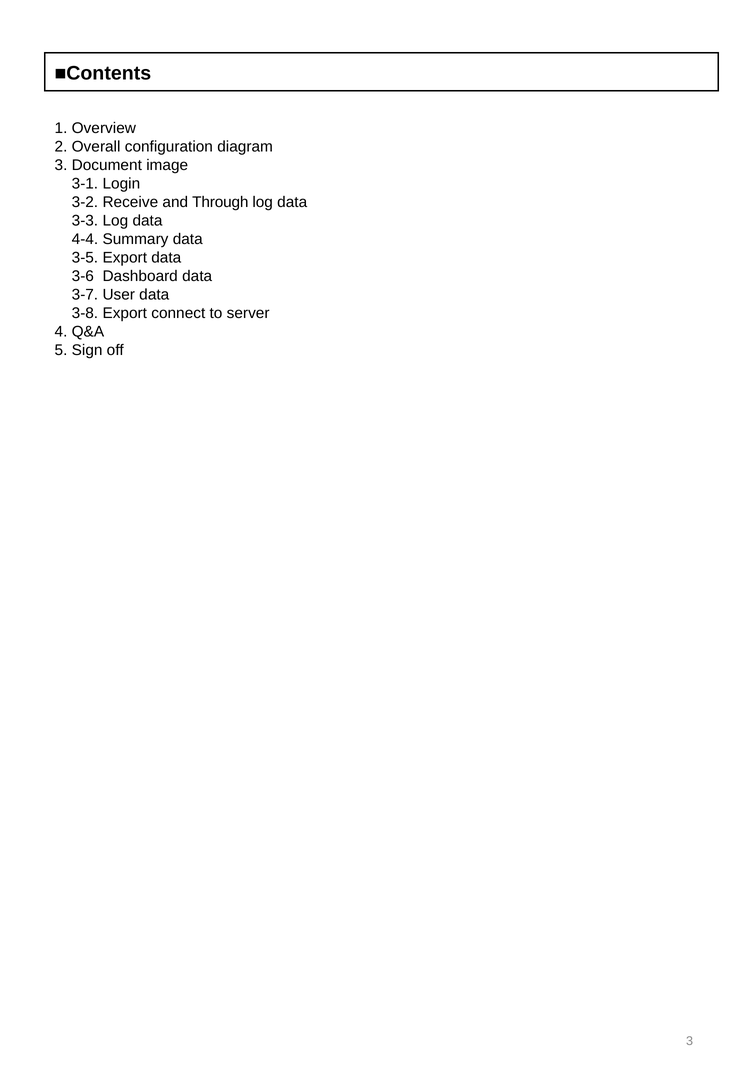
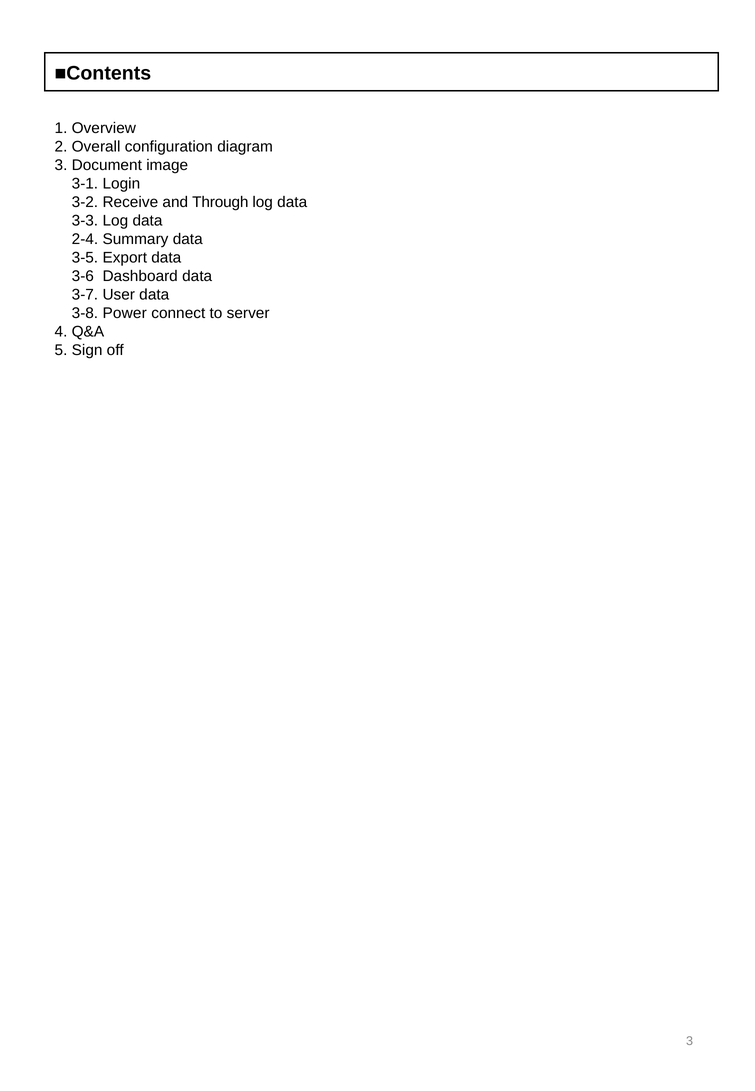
4-4: 4-4 -> 2-4 (85, 239)
3-8 Export: Export -> Power (125, 313)
